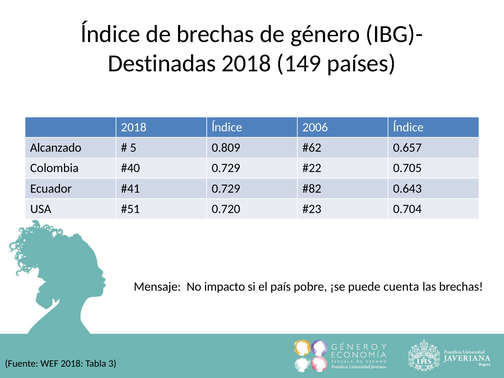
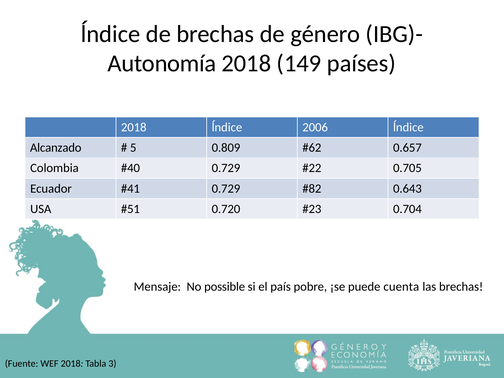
Destinadas: Destinadas -> Autonomía (162, 63)
impacto: impacto -> possible (225, 287)
